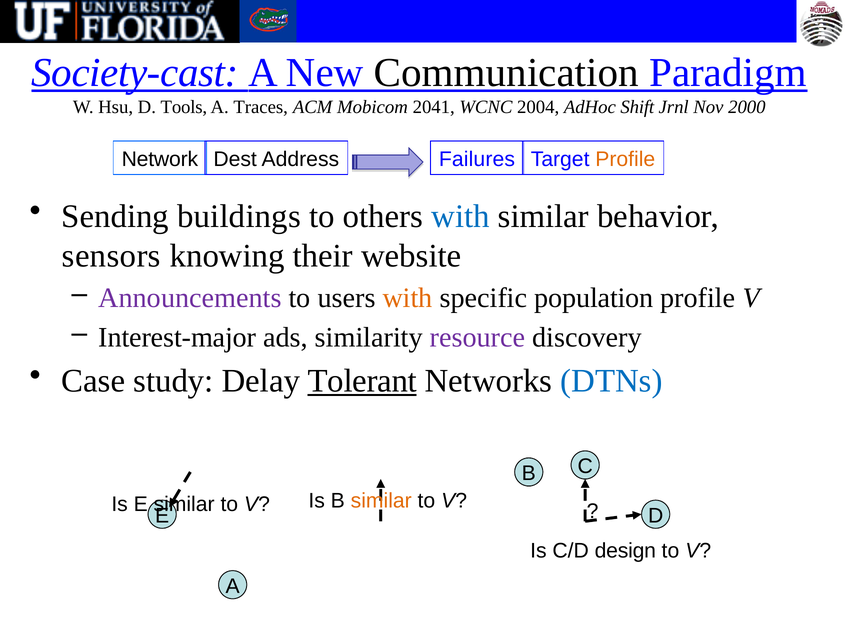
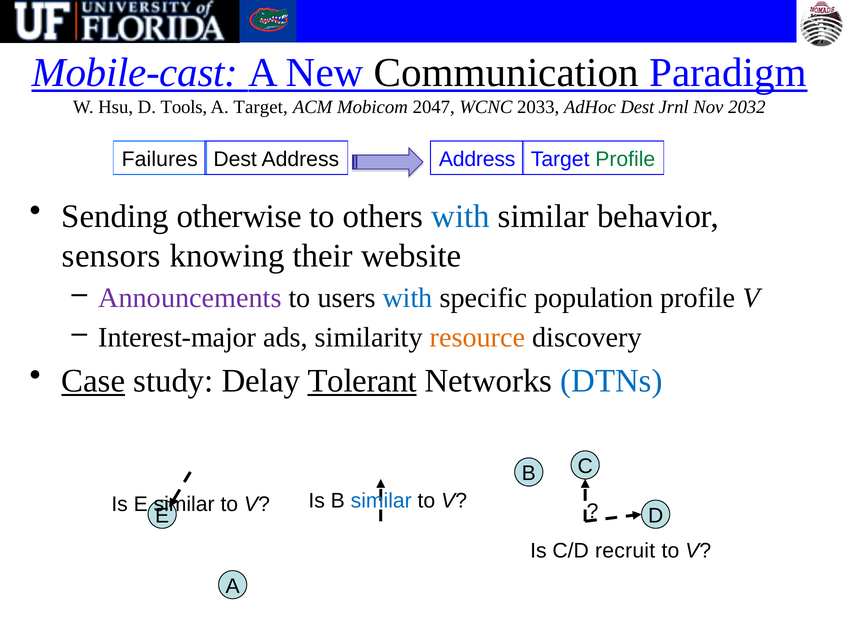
Society-cast: Society-cast -> Mobile-cast (135, 73)
A Traces: Traces -> Target (261, 107)
2041: 2041 -> 2047 (434, 107)
2004: 2004 -> 2033 (538, 107)
AdHoc Shift: Shift -> Dest (637, 107)
2000: 2000 -> 2032 (747, 107)
Network: Network -> Failures (160, 159)
Address Failures: Failures -> Address (477, 159)
Profile colour: orange -> green (625, 159)
buildings: buildings -> otherwise (239, 217)
with colour: orange -> blue (408, 298)
resource colour: purple -> orange (478, 338)
Case underline: none -> present (93, 381)
similar colour: orange -> blue (381, 501)
design: design -> recruit (625, 551)
